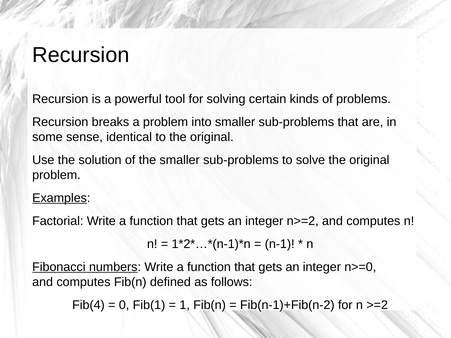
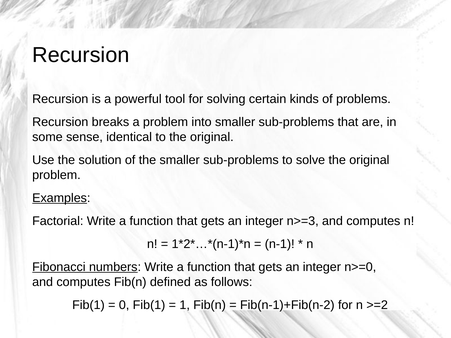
n>=2: n>=2 -> n>=3 (303, 221)
Fib(4: Fib(4 -> Fib(1 (88, 305)
